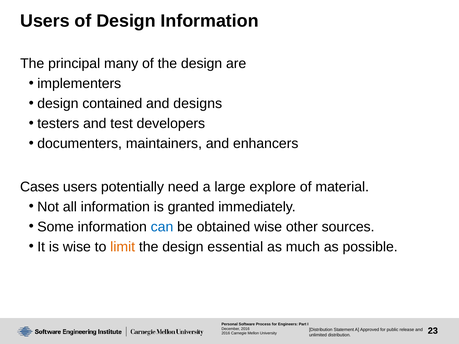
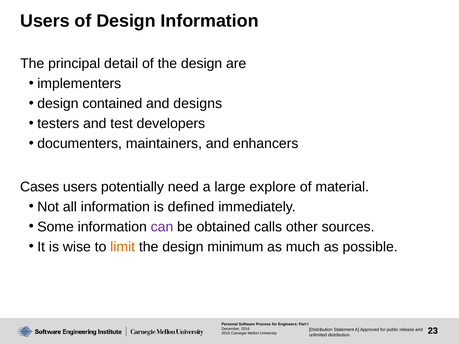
many: many -> detail (121, 64)
granted: granted -> defined (191, 207)
can colour: blue -> purple (162, 227)
obtained wise: wise -> calls (268, 227)
essential: essential -> minimum (235, 247)
